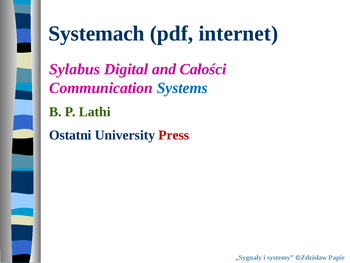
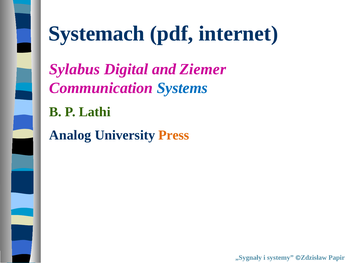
Całości: Całości -> Ziemer (203, 69)
Ostatni: Ostatni -> Analog (70, 135)
Press colour: red -> orange (174, 135)
